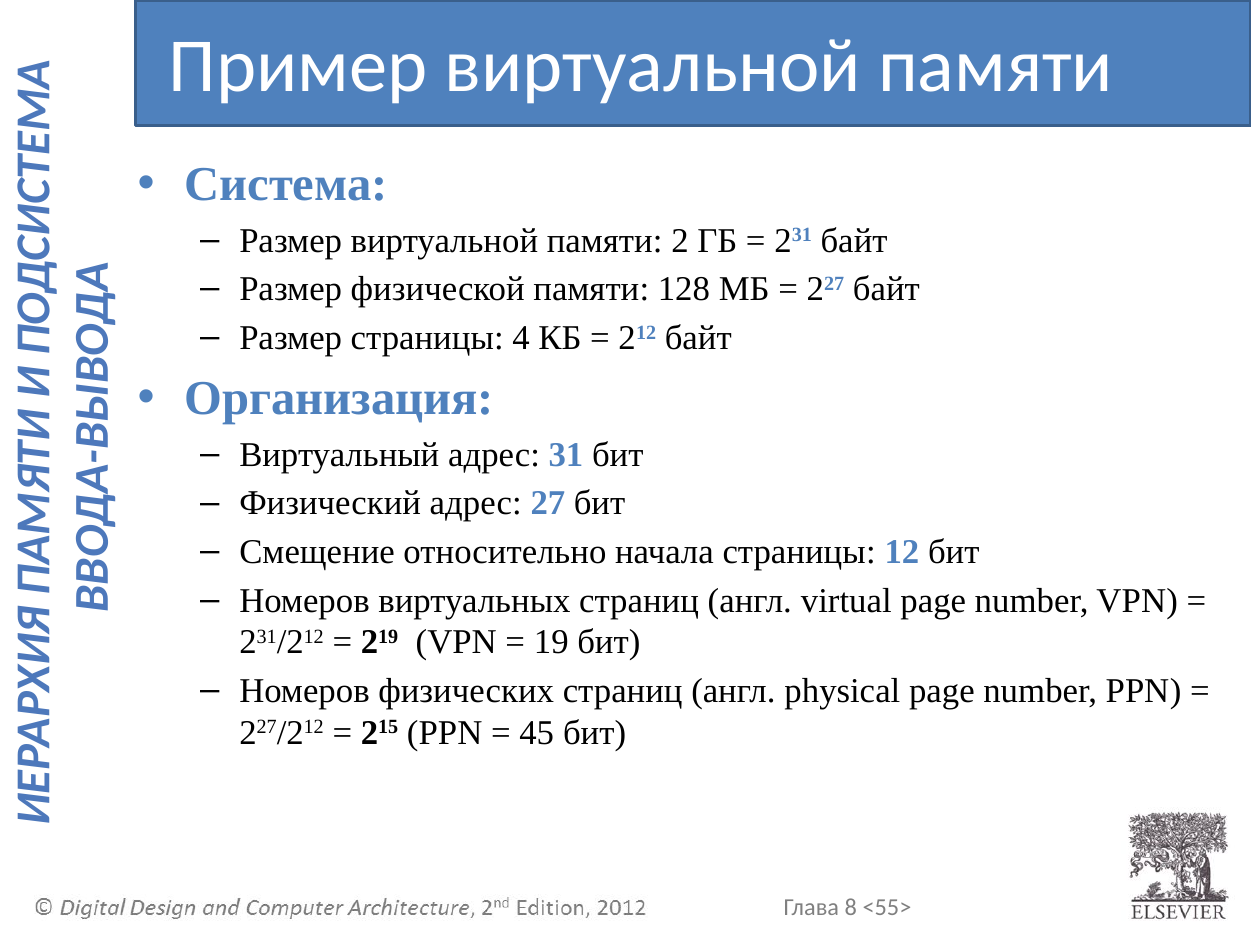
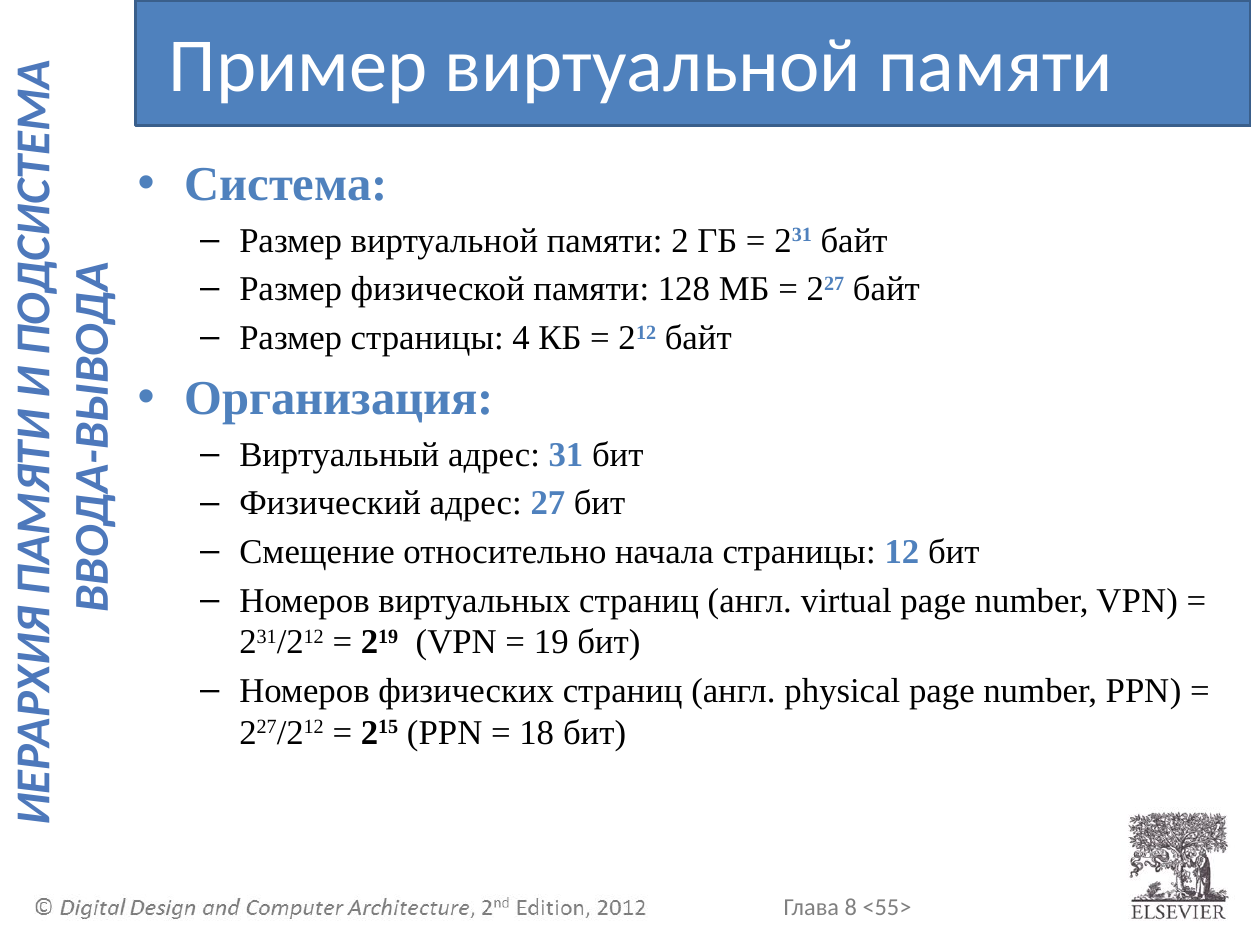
45: 45 -> 18 (537, 733)
